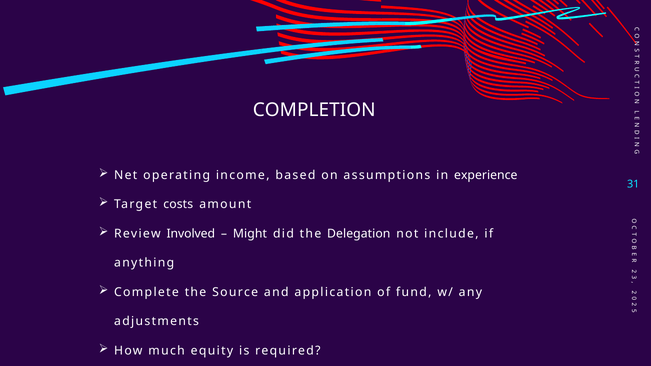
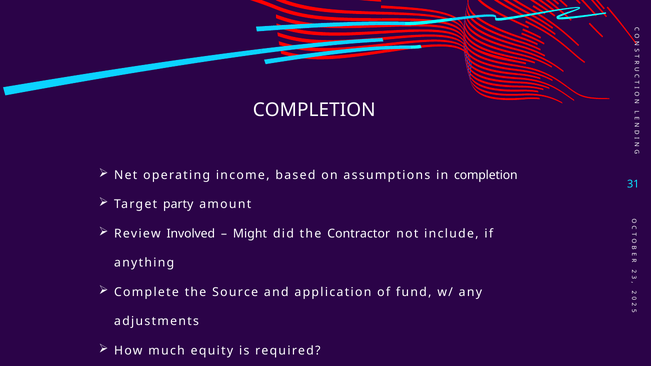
in experience: experience -> completion (486, 175)
costs: costs -> party (178, 204)
Delegation: Delegation -> Contractor (359, 234)
